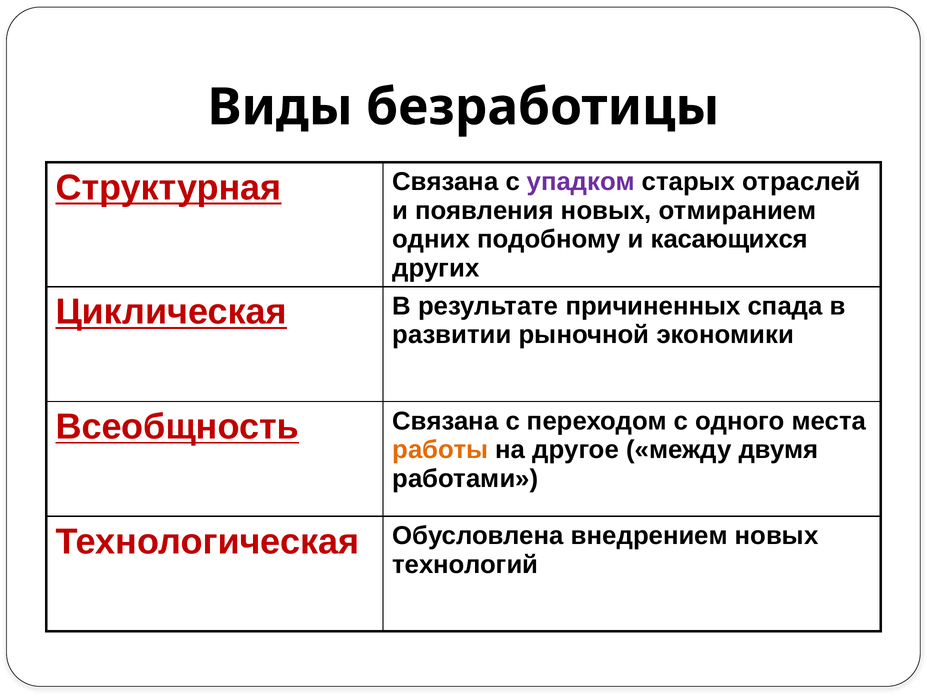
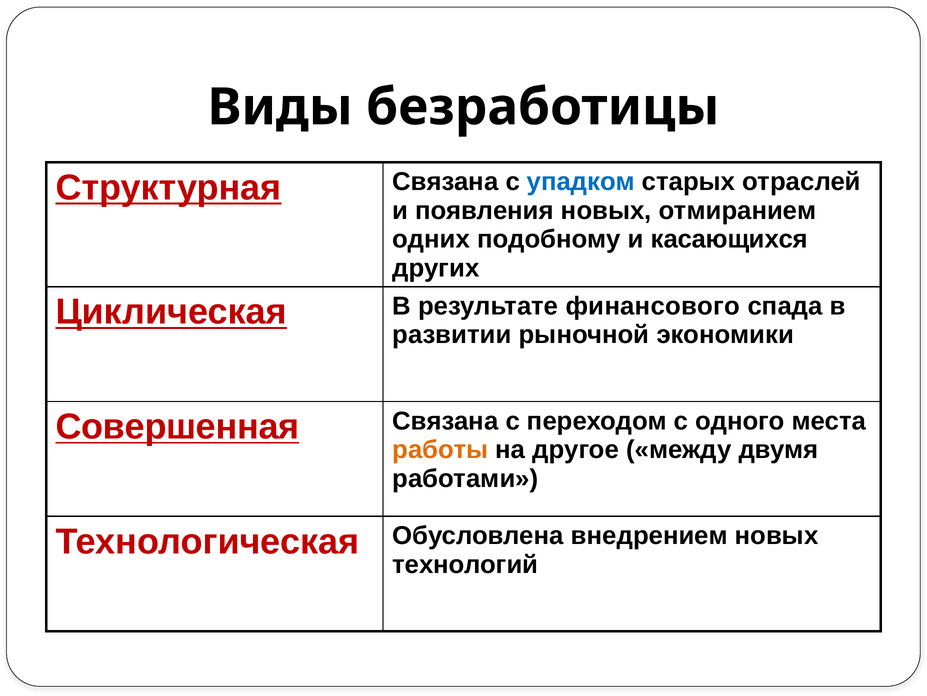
упадком colour: purple -> blue (581, 182)
причиненных: причиненных -> финансового (653, 306)
Всеобщность: Всеобщность -> Совершенная (177, 426)
